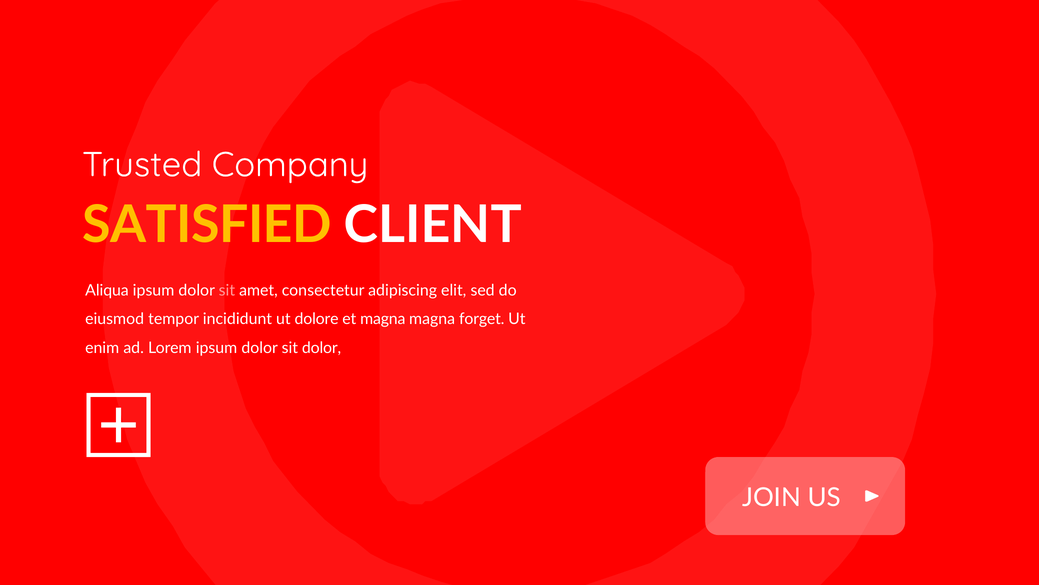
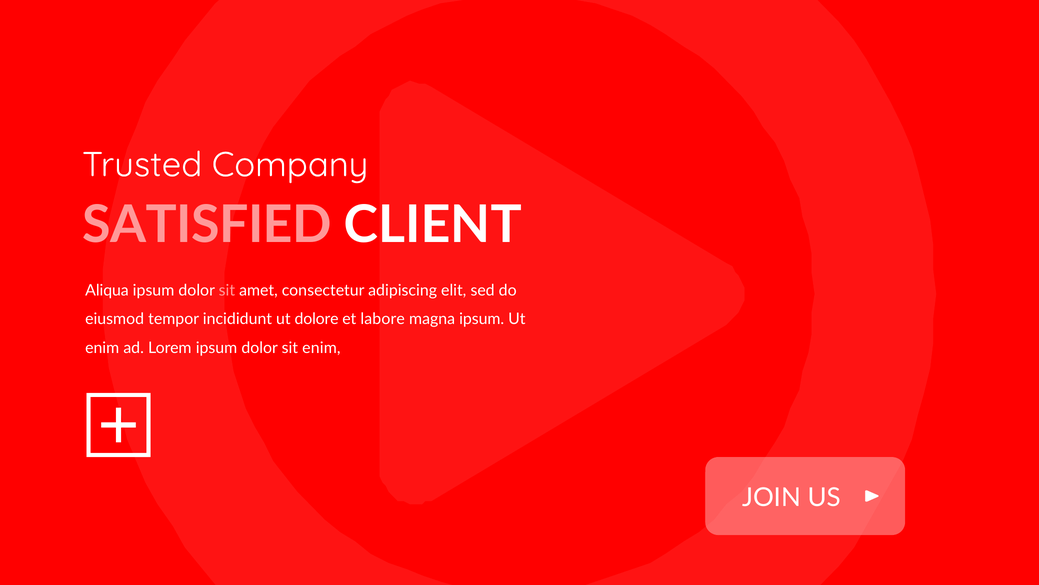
SATISFIED colour: yellow -> pink (207, 225)
et magna: magna -> labore (383, 319)
magna forget: forget -> ipsum (482, 319)
sit dolor: dolor -> enim (321, 348)
